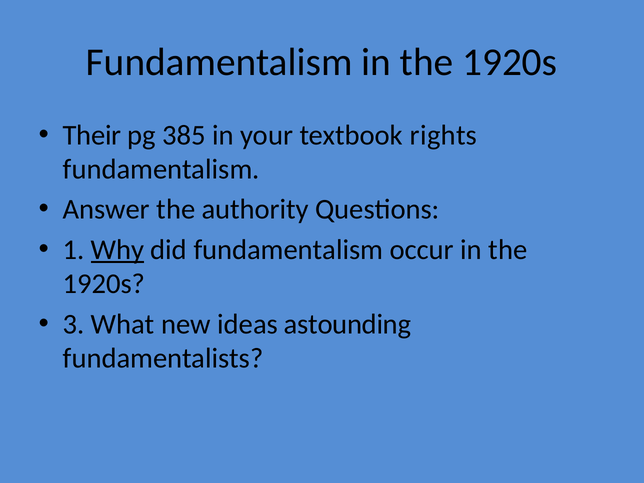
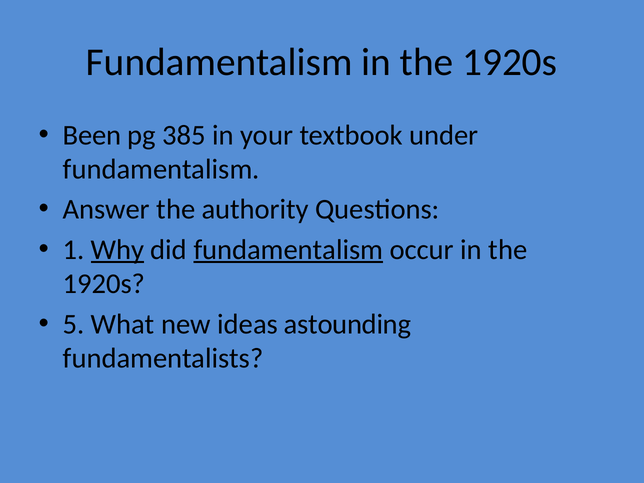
Their: Their -> Been (92, 135)
rights: rights -> under (444, 135)
fundamentalism underline: none -> present (288, 250)
3: 3 -> 5 (74, 324)
